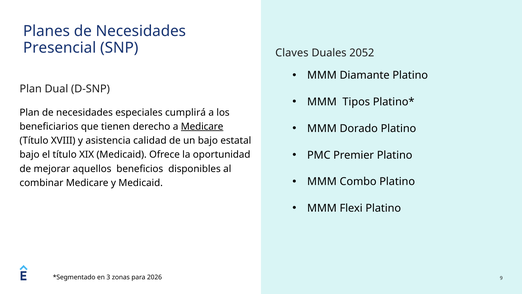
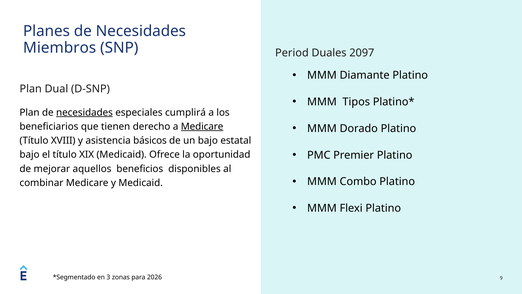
Presencial: Presencial -> Miembros (60, 48)
Claves: Claves -> Period (292, 53)
2052: 2052 -> 2097 (362, 53)
necesidades underline: none -> present (84, 112)
calidad: calidad -> básicos (150, 140)
